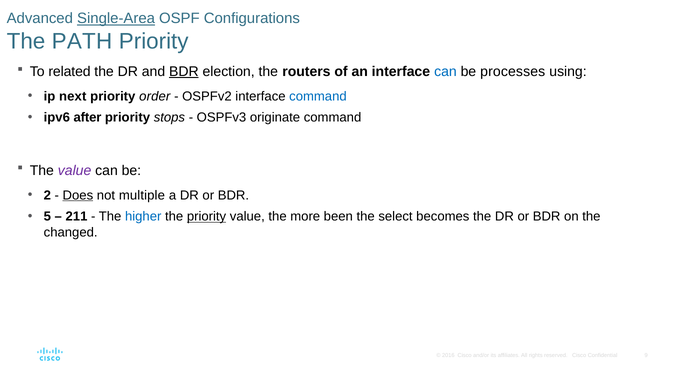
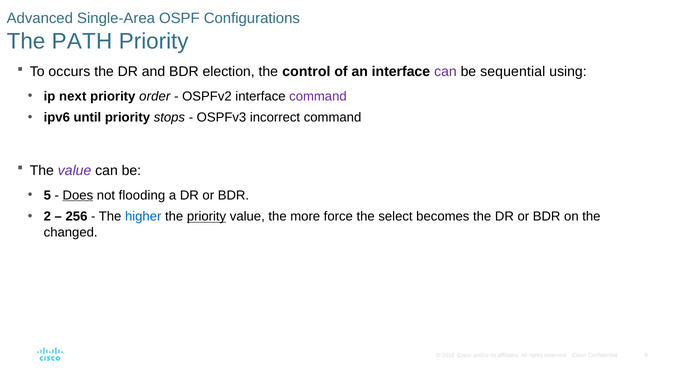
Single-Area underline: present -> none (116, 18)
related: related -> occurs (69, 72)
BDR underline: present -> none (184, 72)
routers: routers -> control (306, 72)
can colour: blue -> purple (445, 72)
processes: processes -> sequential (513, 72)
command colour: blue -> purple (318, 96)
after: after -> until (87, 118)
originate: originate -> incorrect (275, 118)
2: 2 -> 5 (47, 195)
multiple: multiple -> flooding (142, 195)
5: 5 -> 2 (47, 216)
211: 211 -> 256 (77, 216)
been: been -> force (338, 216)
